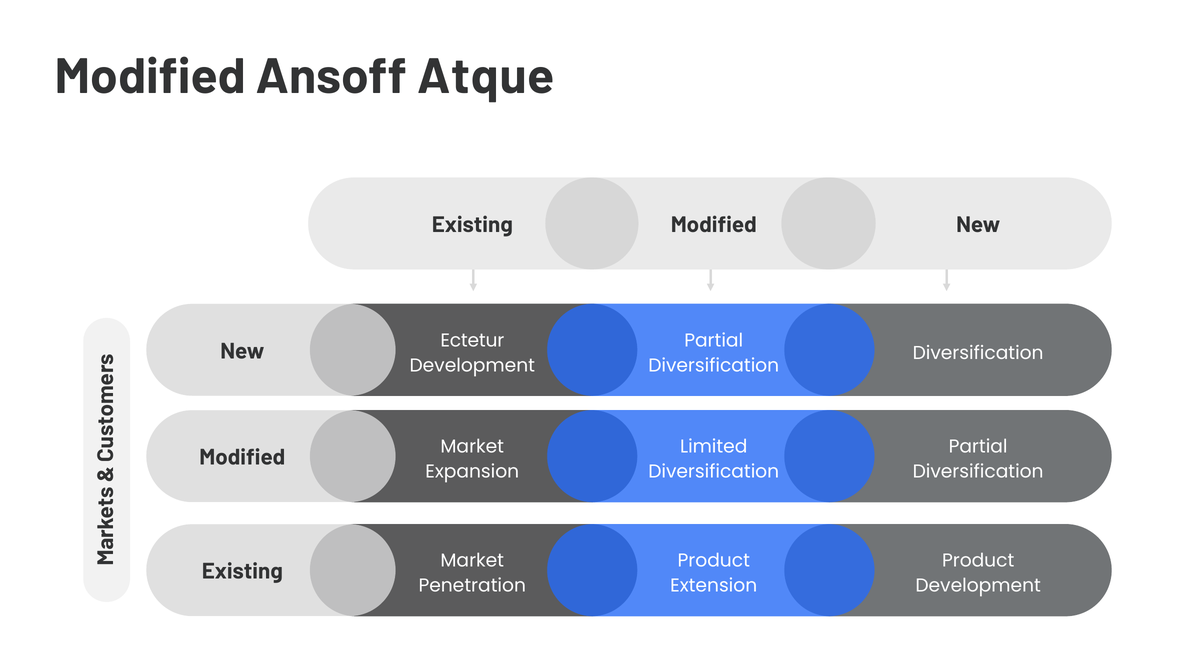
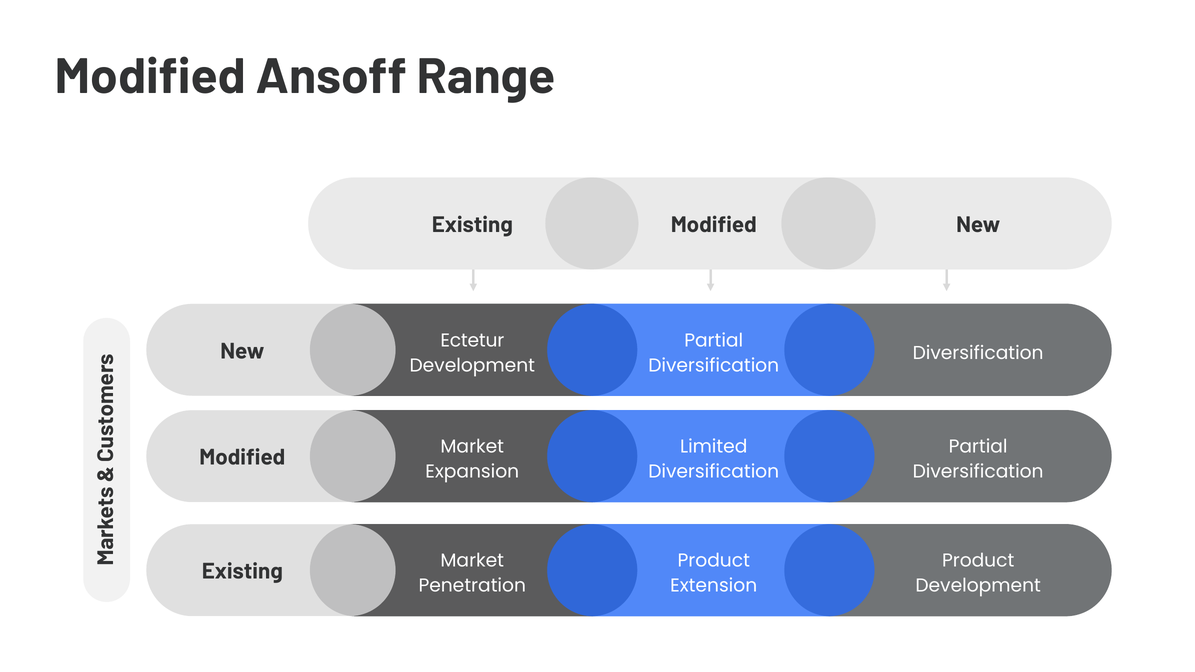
Atque: Atque -> Range (486, 77)
